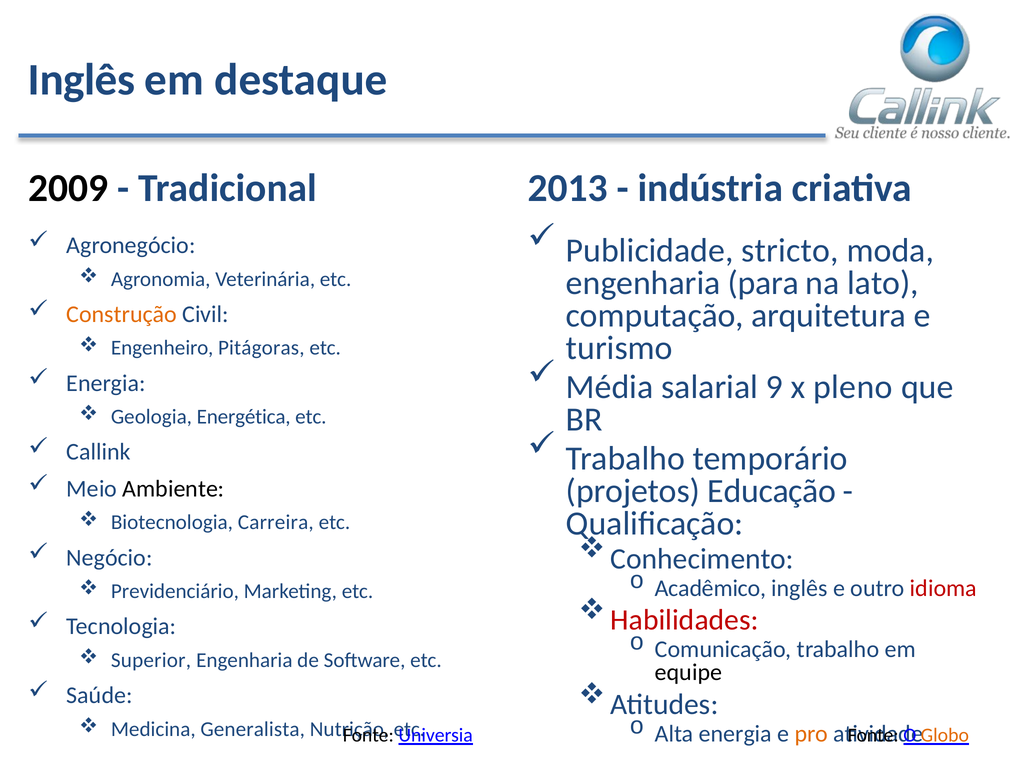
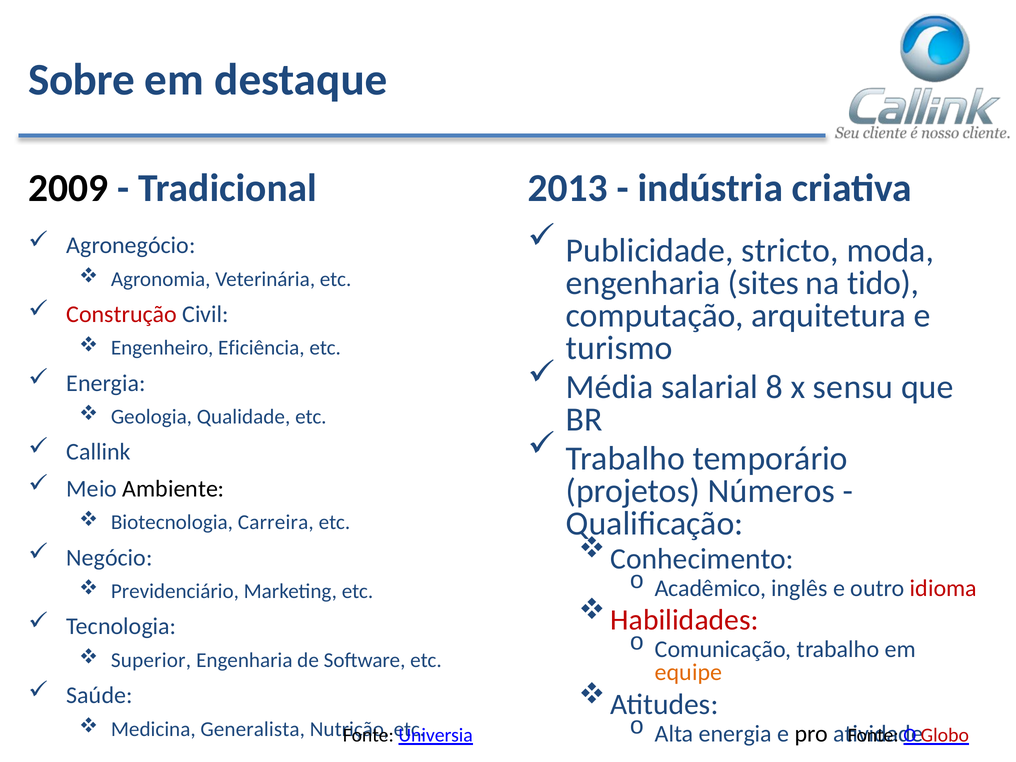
Inglês: Inglês -> Sobre (82, 80)
para: para -> sites (763, 283)
lato: lato -> tido (883, 283)
Construção colour: orange -> red (122, 314)
Pitágoras: Pitágoras -> Eficiência (261, 348)
9: 9 -> 8 (774, 387)
pleno: pleno -> sensu (853, 387)
Energética: Energética -> Qualidade (244, 417)
Educação: Educação -> Números (772, 491)
equipe colour: black -> orange (688, 673)
pro colour: orange -> black (811, 734)
Globo colour: orange -> red (945, 735)
